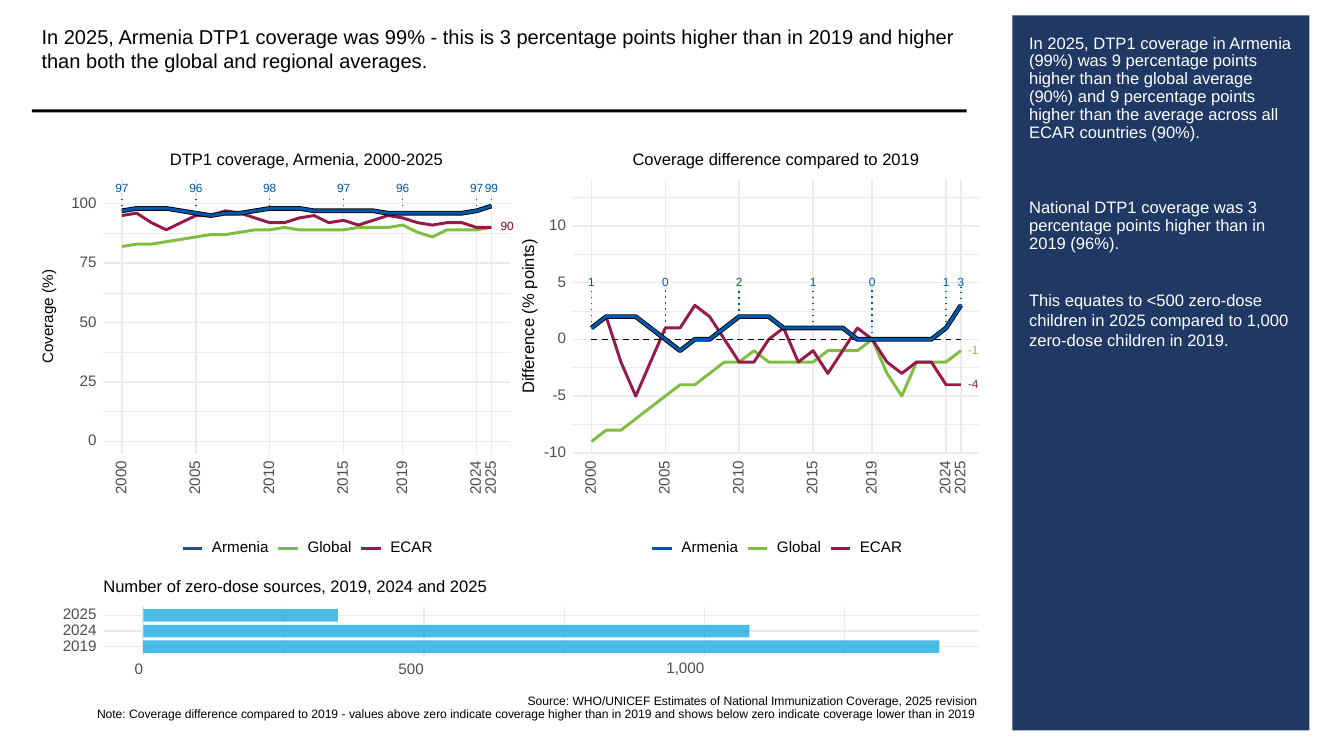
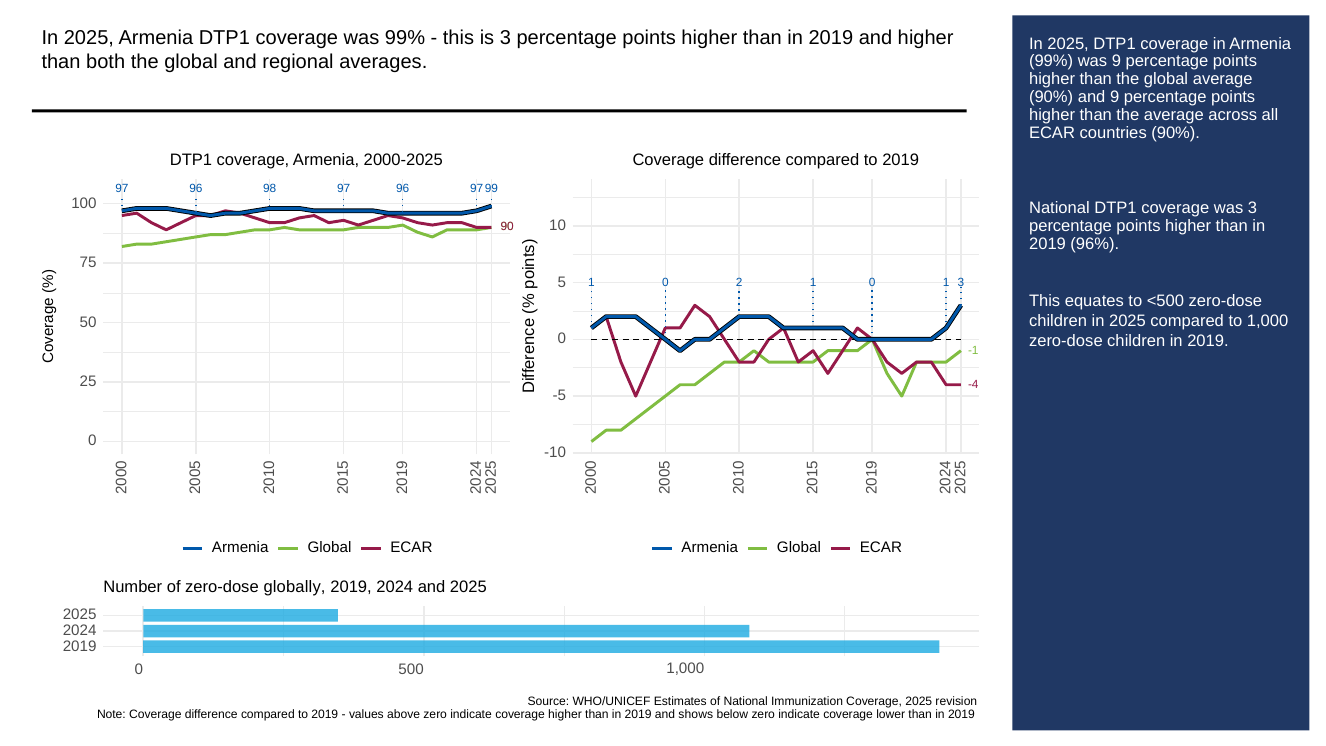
sources: sources -> globally (295, 587)
